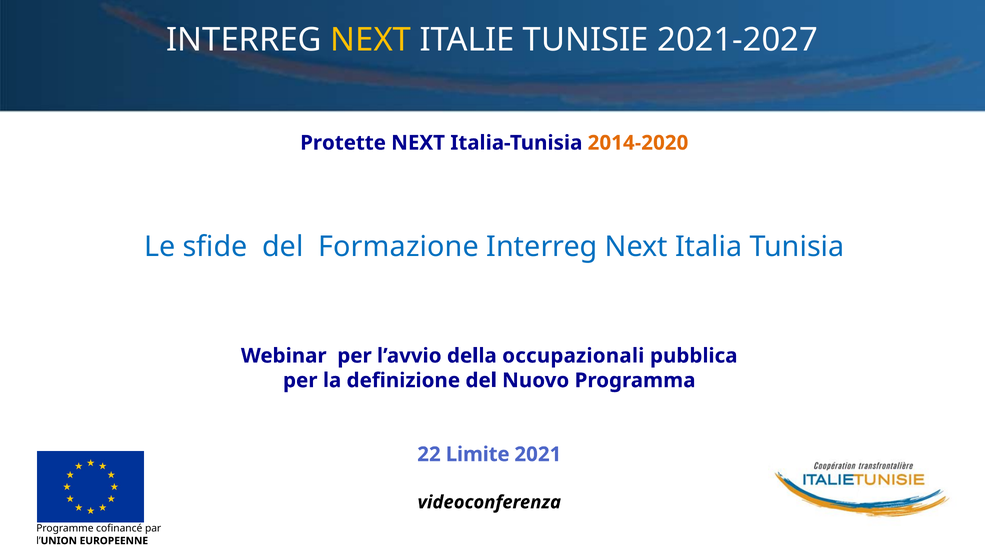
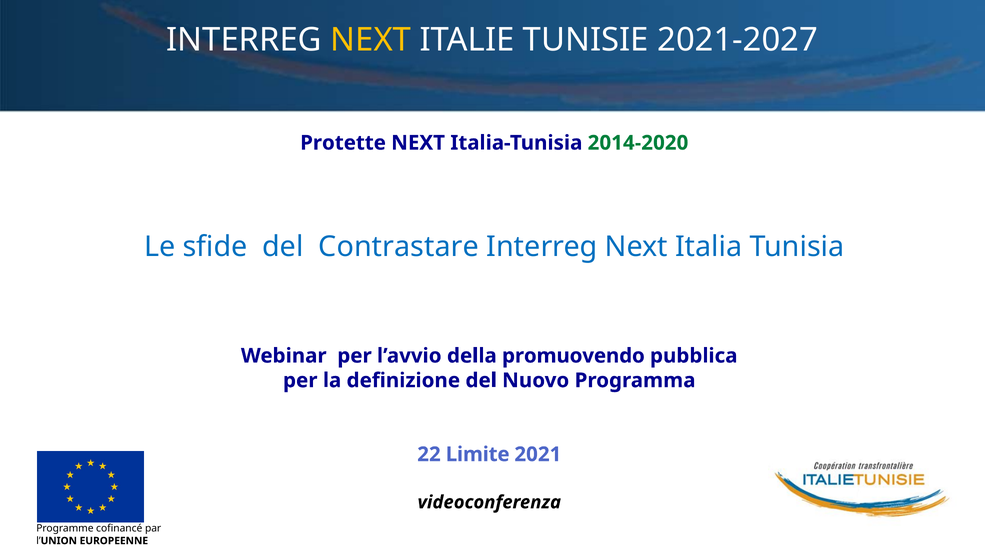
2014-2020 colour: orange -> green (638, 143)
Formazione: Formazione -> Contrastare (399, 247)
occupazionali: occupazionali -> promuovendo (573, 356)
